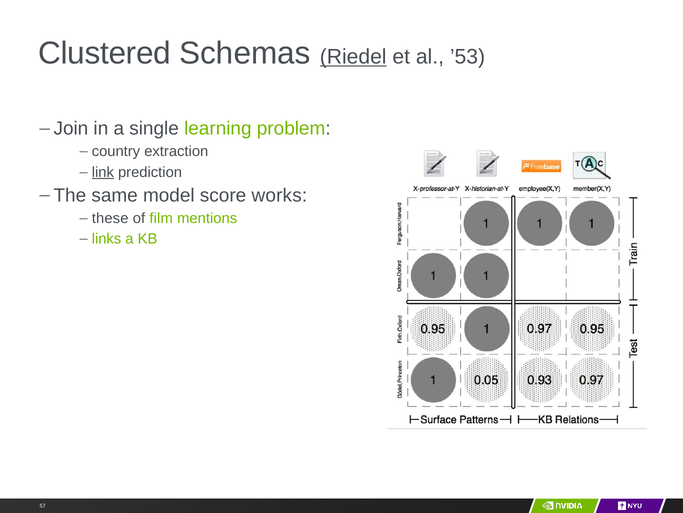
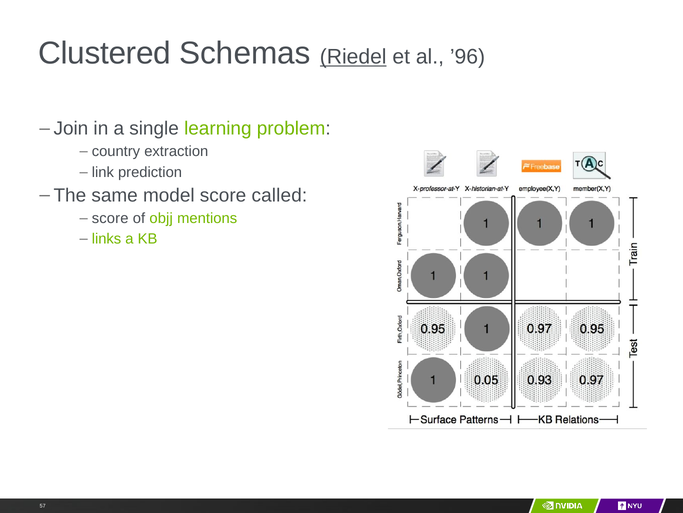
’53: ’53 -> ’96 (467, 57)
link underline: present -> none (103, 172)
works: works -> called (279, 195)
these: these -> score (110, 218)
film: film -> objj (161, 218)
